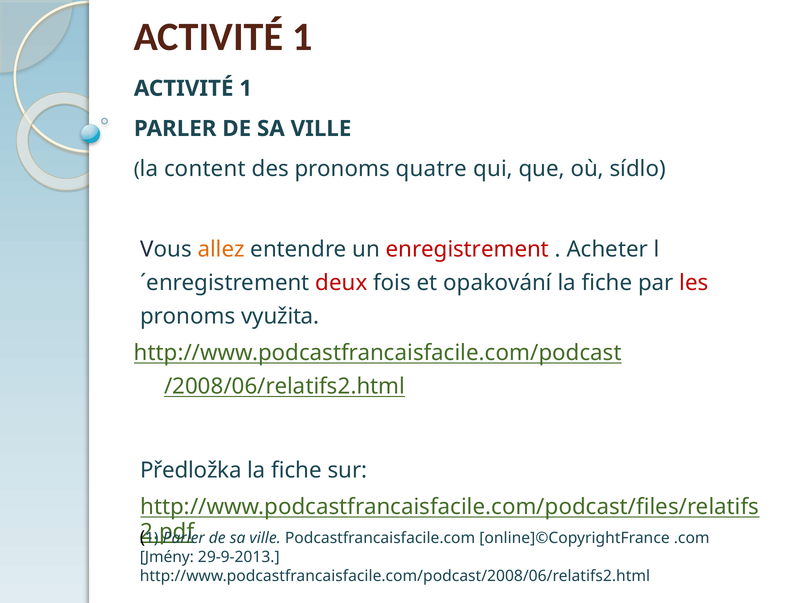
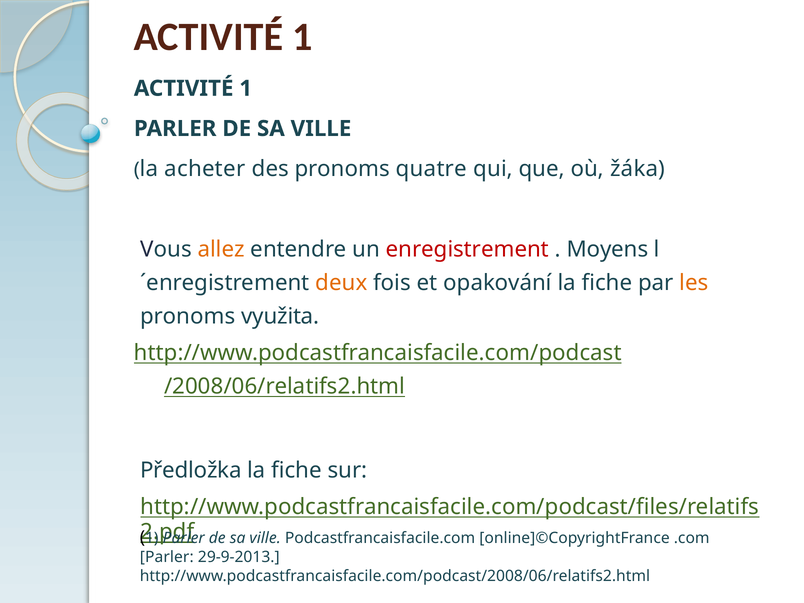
content: content -> acheter (205, 169)
sídlo: sídlo -> žáka (638, 169)
Acheter: Acheter -> Moyens (607, 249)
deux colour: red -> orange (341, 283)
les colour: red -> orange (694, 283)
Jmény: Jmény -> Parler (167, 557)
